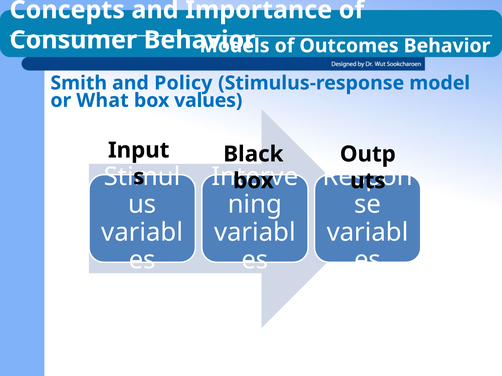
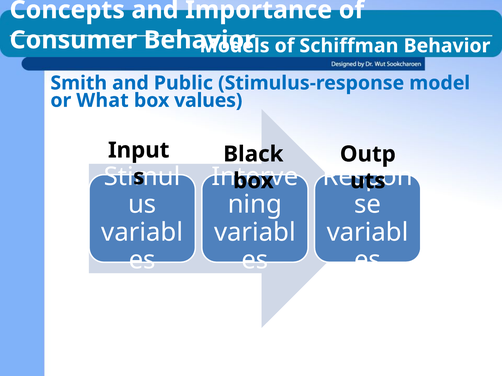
Outcomes: Outcomes -> Schiffman (349, 46)
Policy: Policy -> Public (183, 83)
